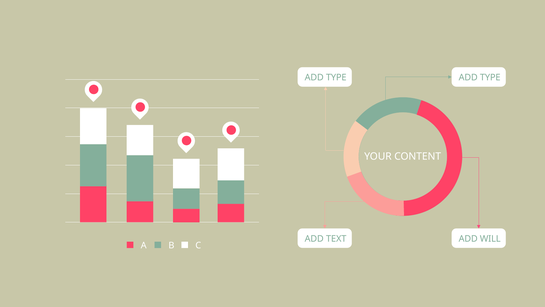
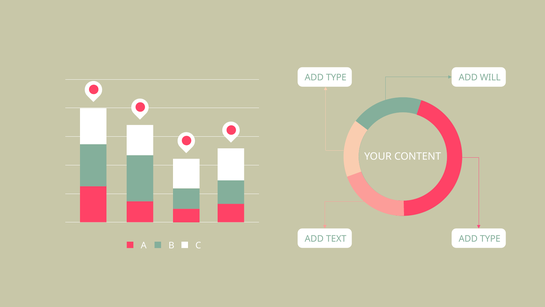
TYPE: TYPE -> WILL (490, 77)
TEXT ADD WILL: WILL -> TYPE (490, 238)
